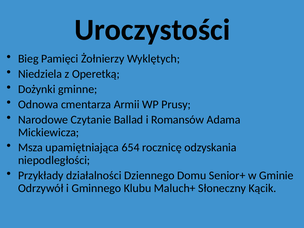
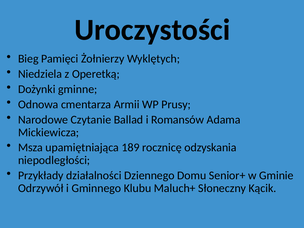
654: 654 -> 189 (131, 148)
